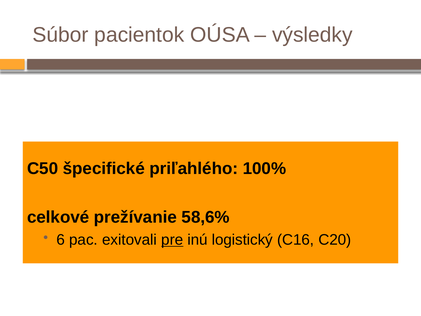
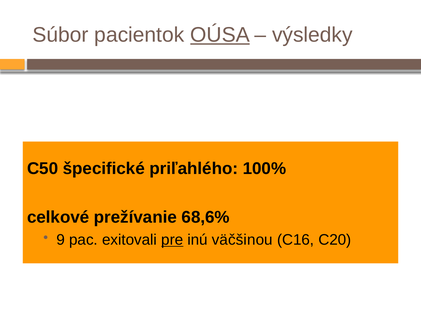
OÚSA underline: none -> present (220, 35)
58,6%: 58,6% -> 68,6% (206, 217)
6: 6 -> 9 (61, 240)
logistický: logistický -> väčšinou (242, 240)
